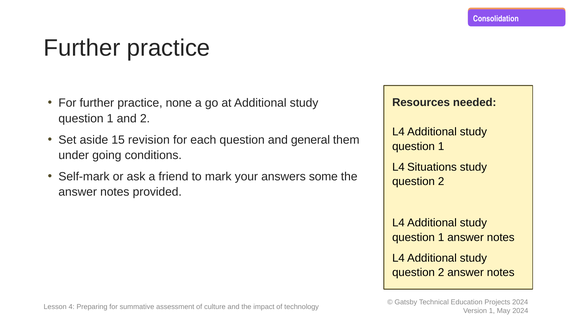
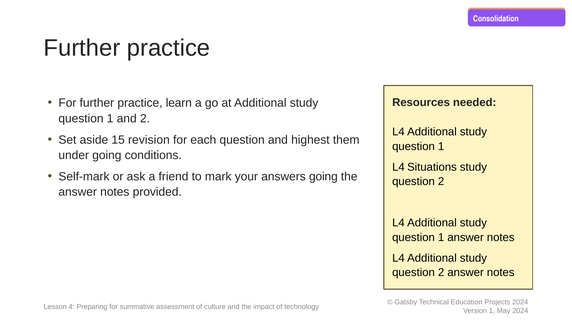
none: none -> learn (179, 103)
general: general -> highest (310, 140)
answers some: some -> going (323, 177)
